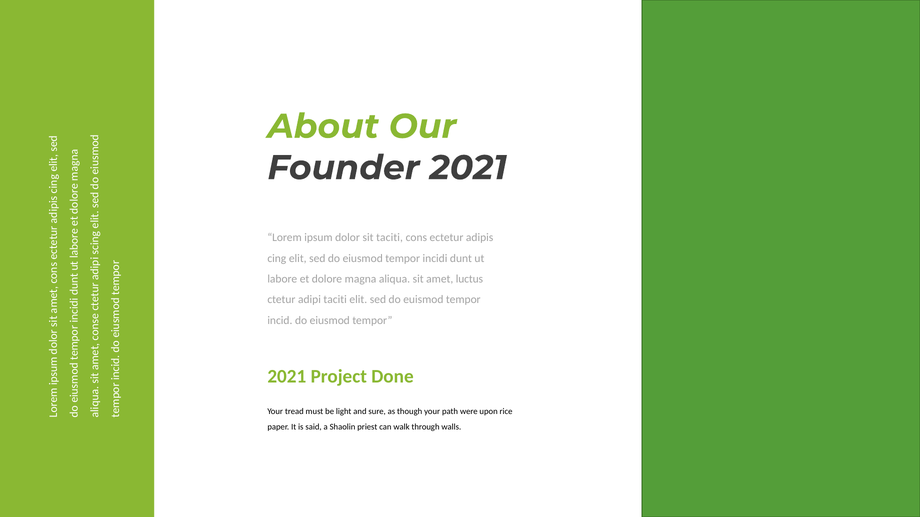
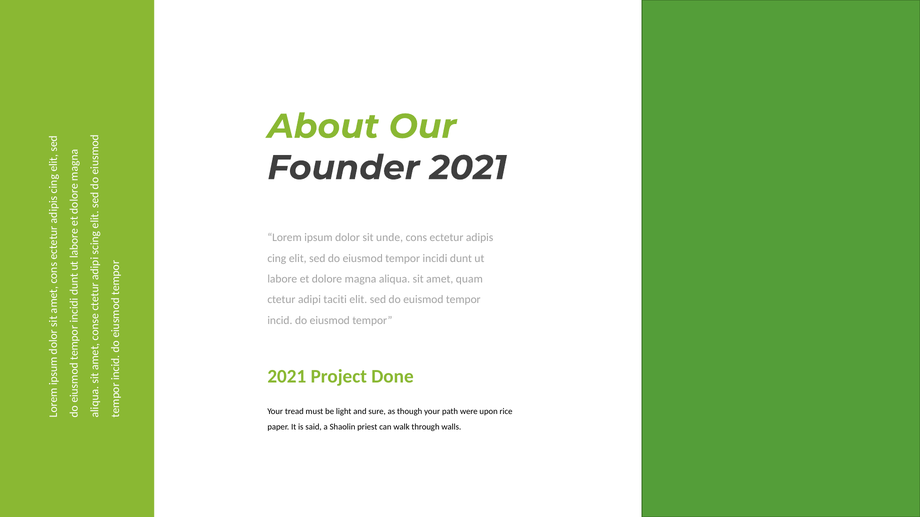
sit taciti: taciti -> unde (390, 238)
luctus: luctus -> quam (469, 279)
